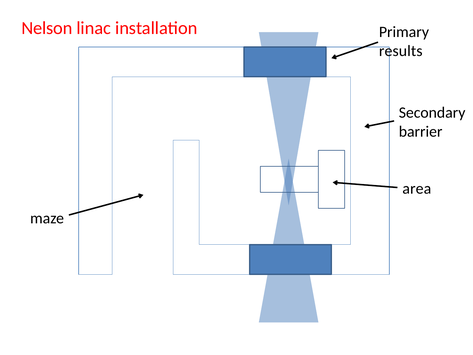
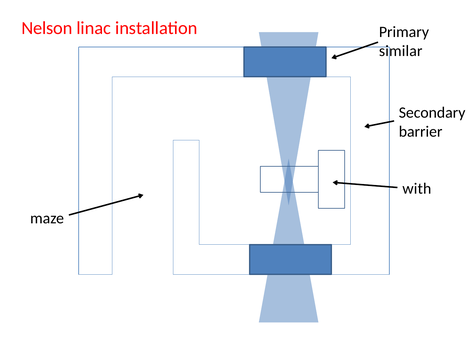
results: results -> similar (401, 51)
area: area -> with (417, 188)
